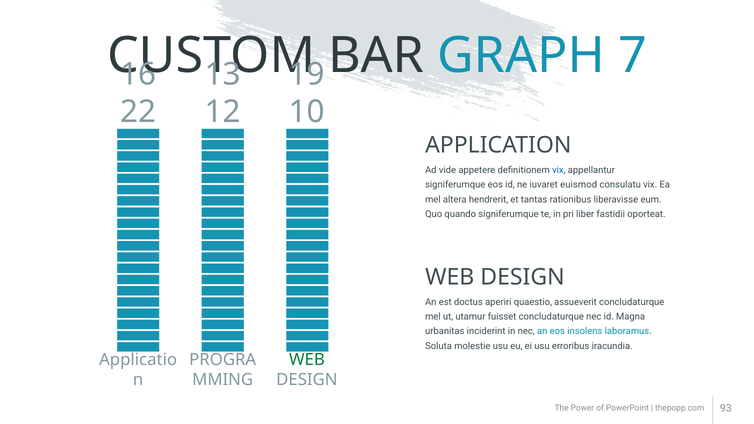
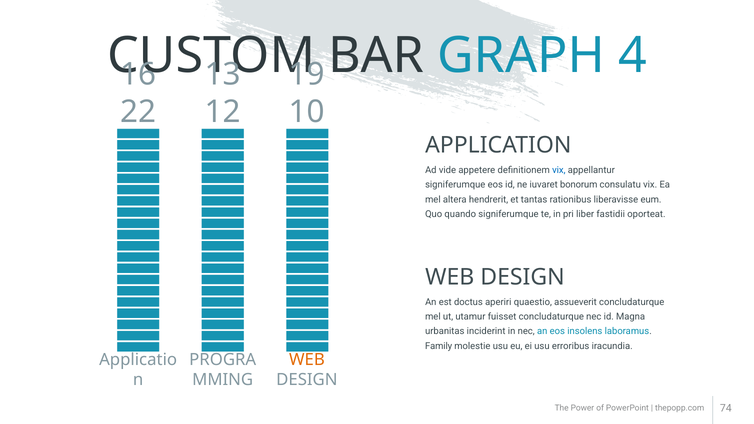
7: 7 -> 4 (632, 56)
euismod: euismod -> bonorum (579, 185)
Soluta: Soluta -> Family (439, 346)
WEB colour: green -> orange (307, 360)
93: 93 -> 74 (726, 408)
